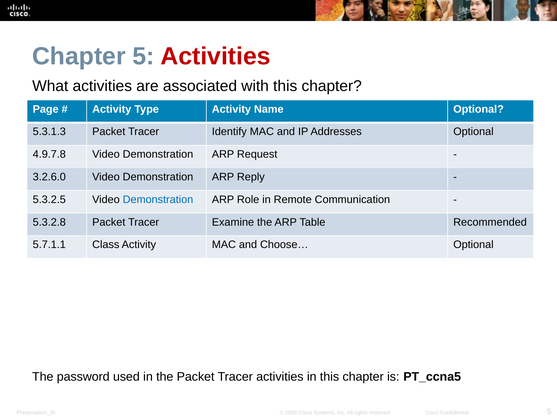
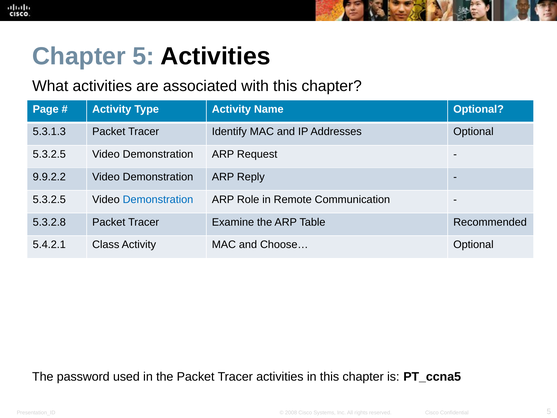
Activities colour: red -> black (216, 56)
4.9.7.8: 4.9.7.8 -> 5.3.2.5 (49, 154)
3.2.6.0: 3.2.6.0 -> 9.9.2.2 (49, 177)
5.7.1.1: 5.7.1.1 -> 5.4.2.1 (49, 245)
